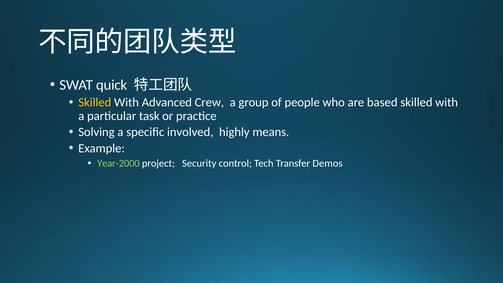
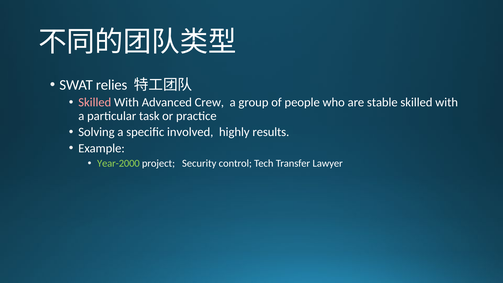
quick: quick -> relies (112, 85)
Skilled colour: yellow -> pink (95, 102)
based: based -> stable (382, 102)
means: means -> results (271, 132)
Demos: Demos -> Lawyer (328, 163)
